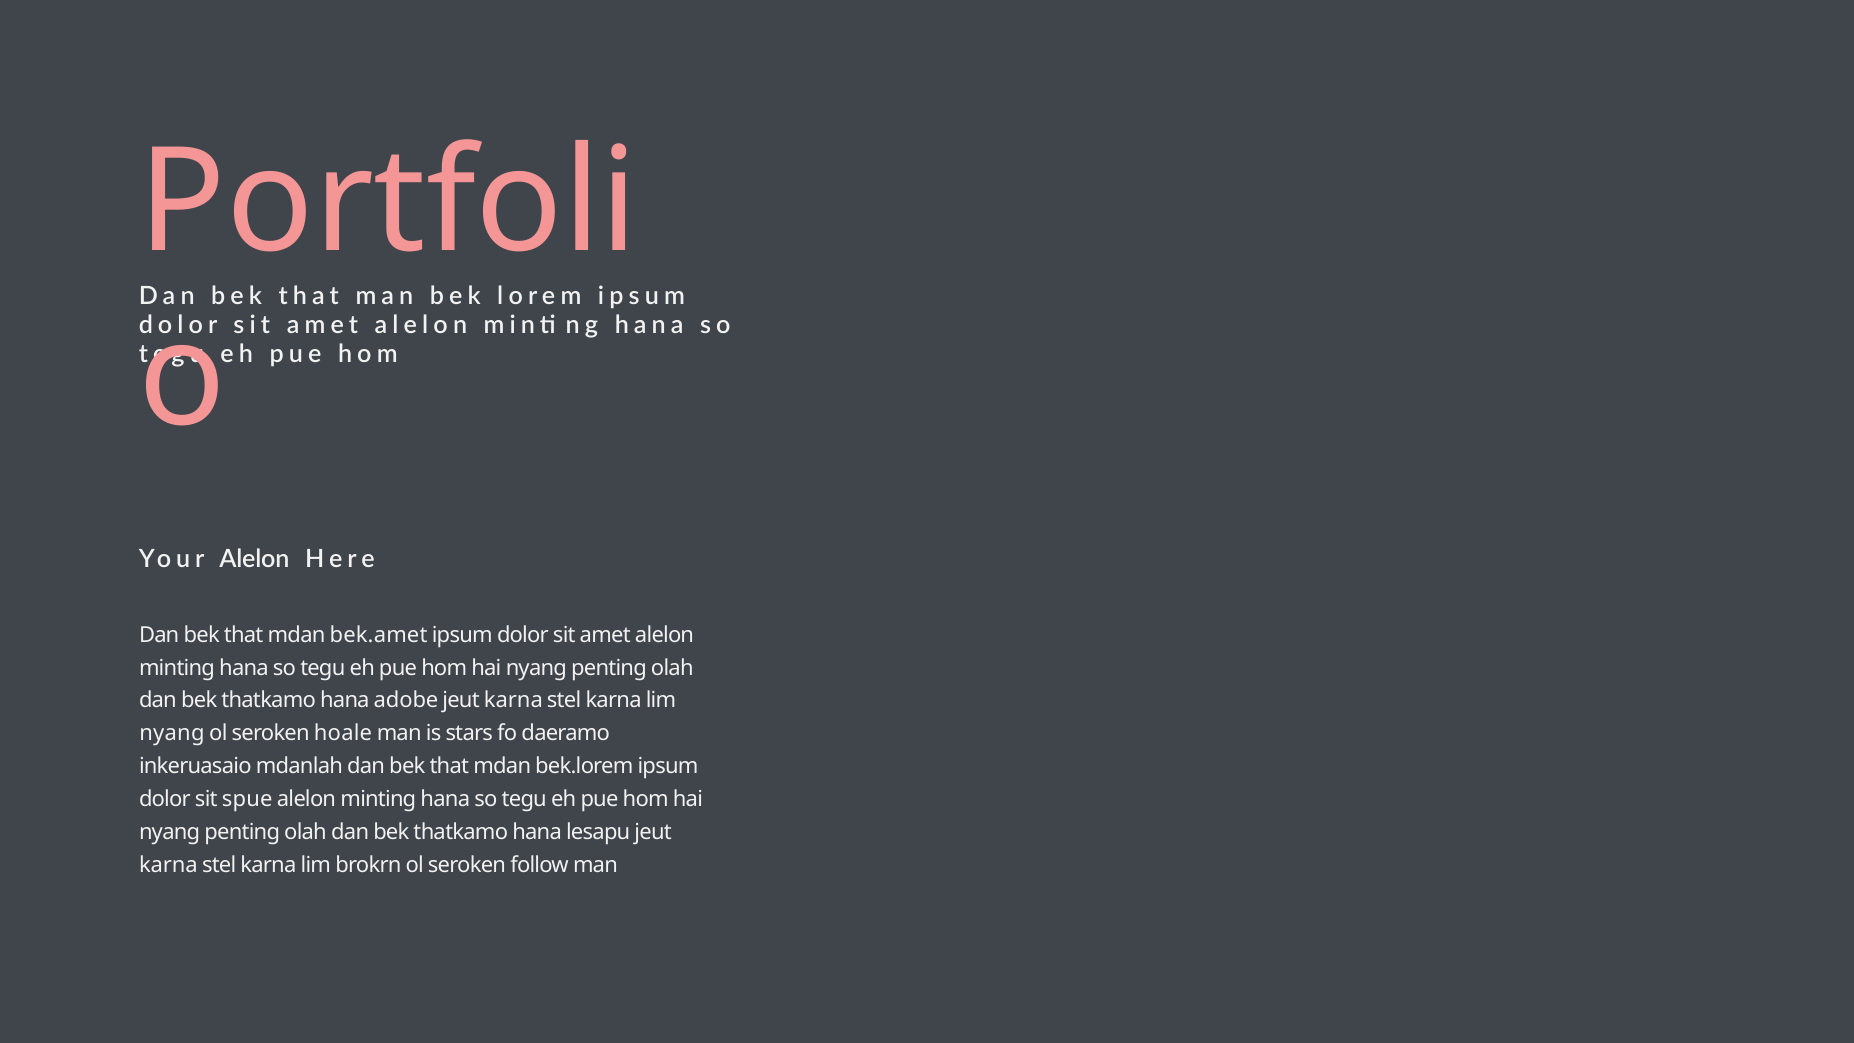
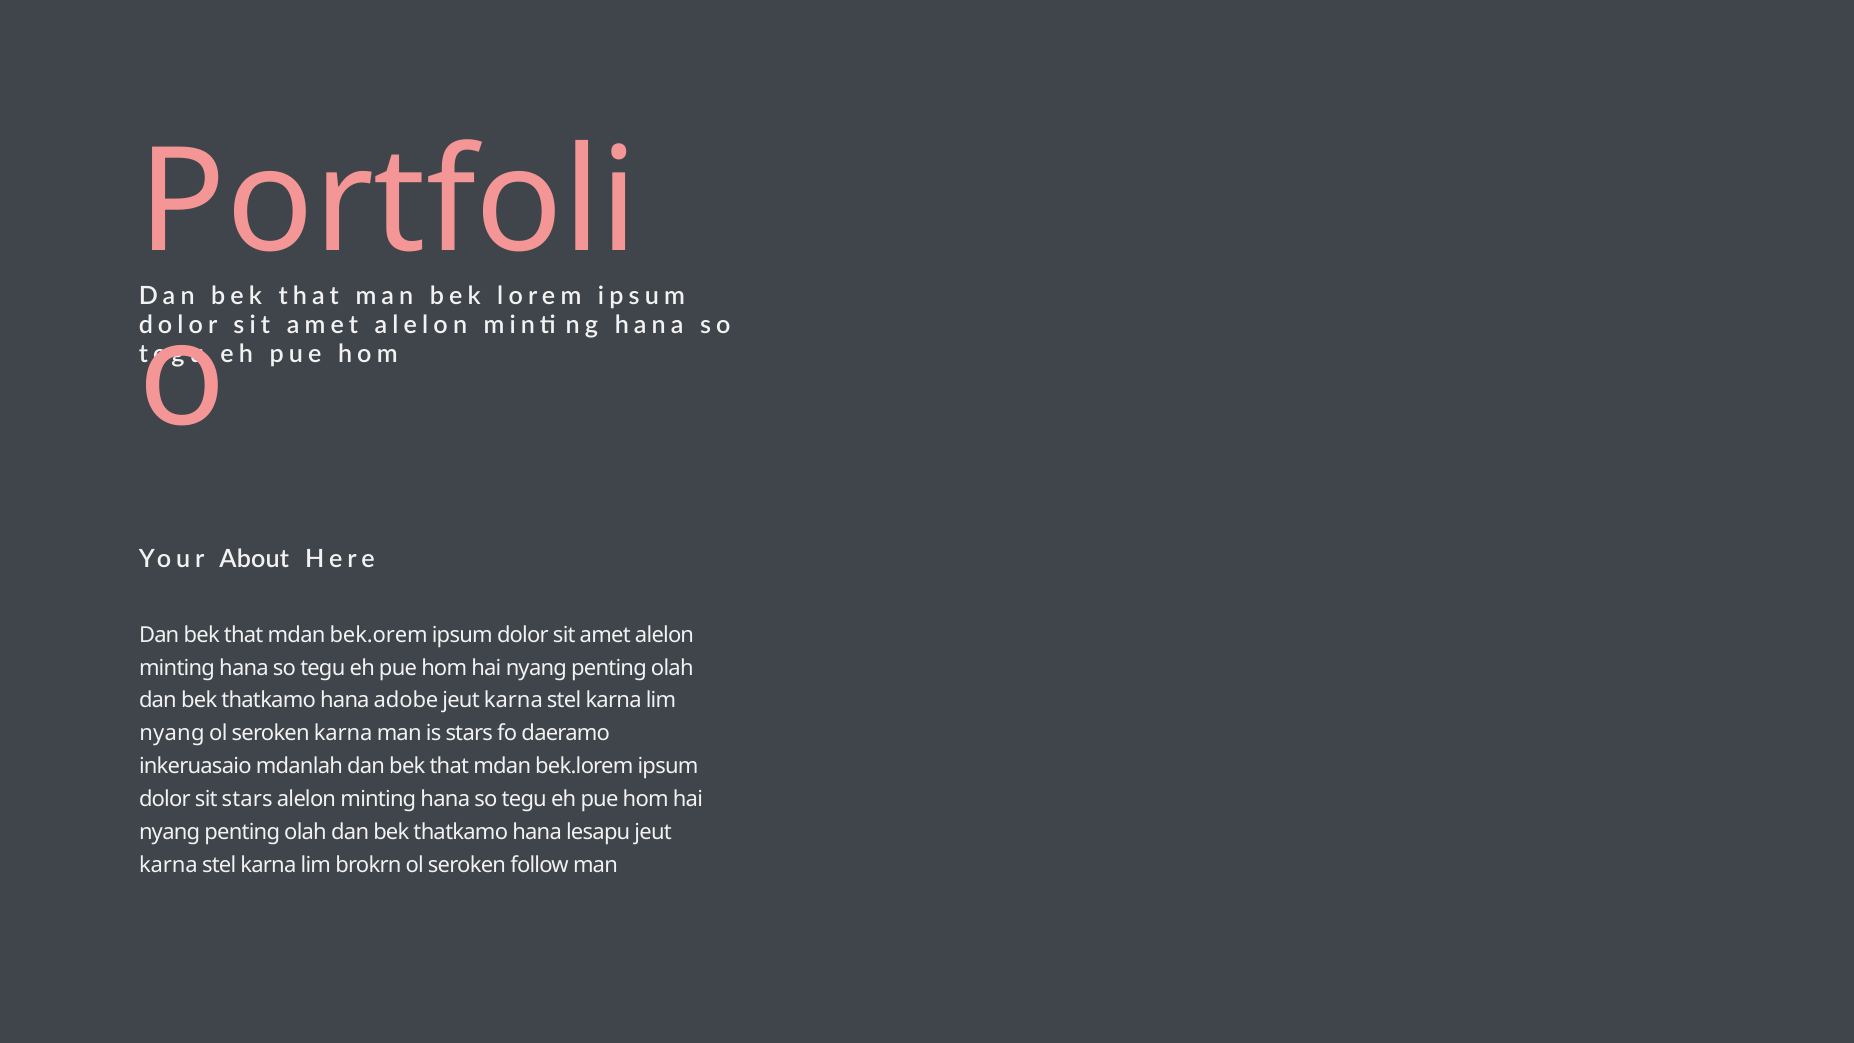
Your Alelon: Alelon -> About (254, 559)
bek.amet: bek.amet -> bek.orem (379, 635)
seroken hoale: hoale -> karna (343, 733)
sit spue: spue -> stars (247, 799)
